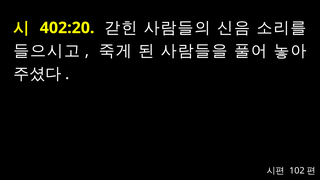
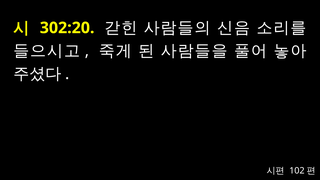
402:20: 402:20 -> 302:20 (67, 28)
